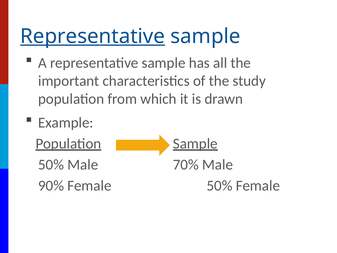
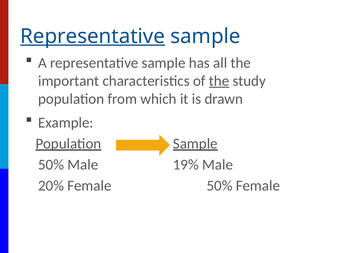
the underline: none -> present (219, 81)
70%: 70% -> 19% (186, 164)
90%: 90% -> 20% (51, 185)
